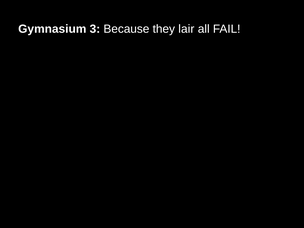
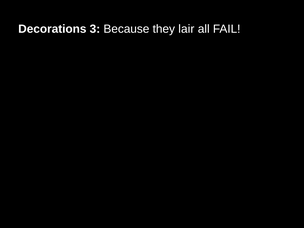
Gymnasium: Gymnasium -> Decorations (52, 29)
